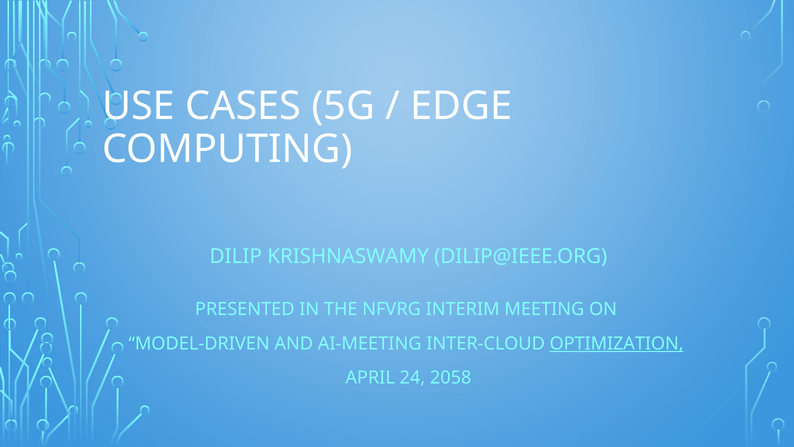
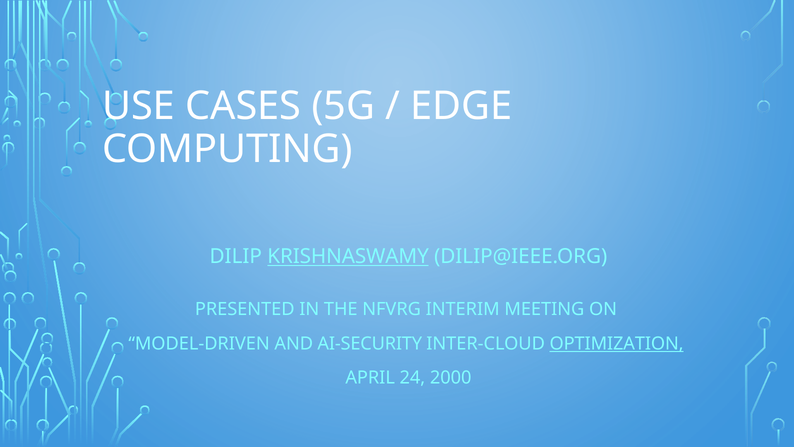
KRISHNASWAMY underline: none -> present (348, 256)
AI-MEETING: AI-MEETING -> AI-SECURITY (370, 343)
2058: 2058 -> 2000 (451, 378)
